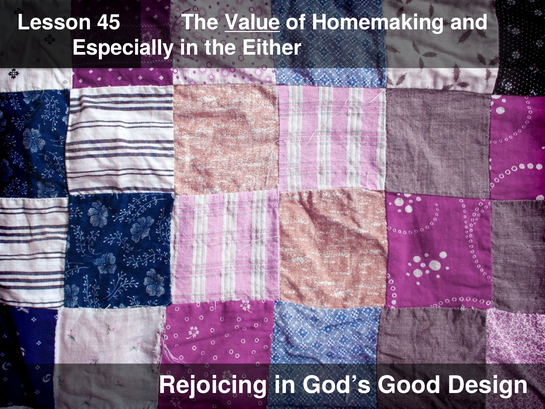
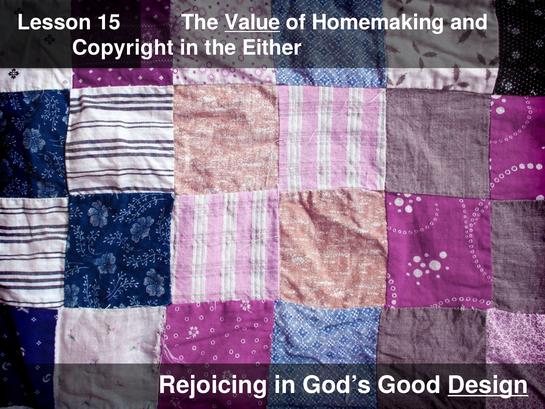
45: 45 -> 15 (109, 22)
Especially: Especially -> Copyright (123, 48)
Design underline: none -> present (488, 385)
